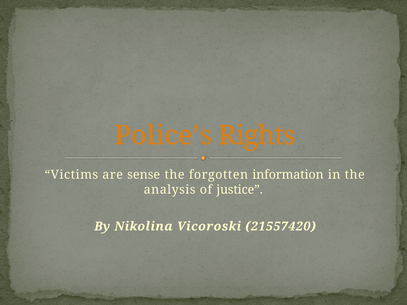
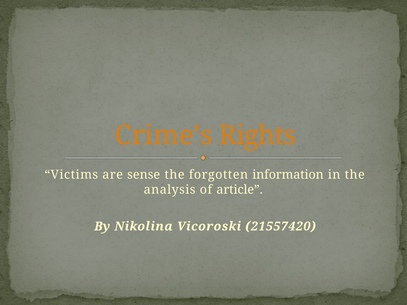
Police’s: Police’s -> Crime’s (164, 136)
justice: justice -> article (240, 190)
